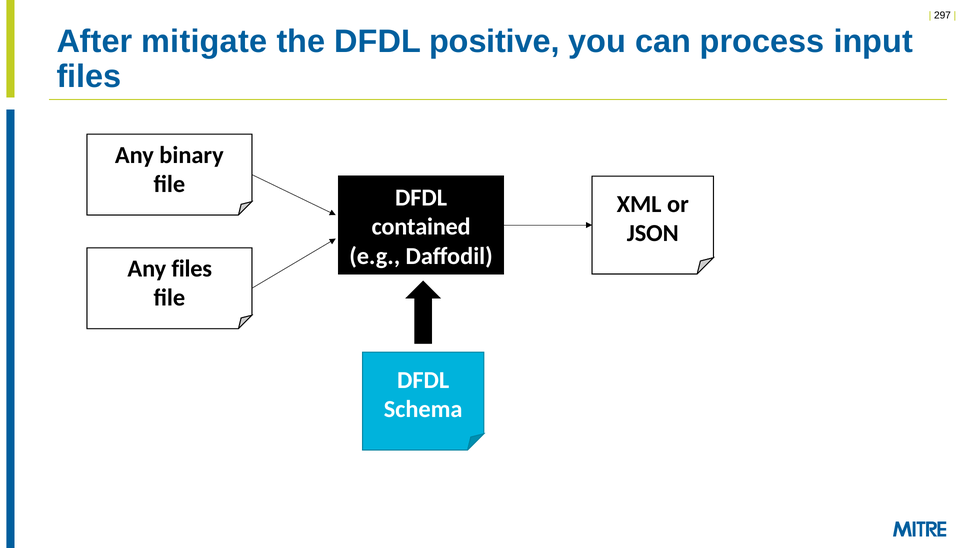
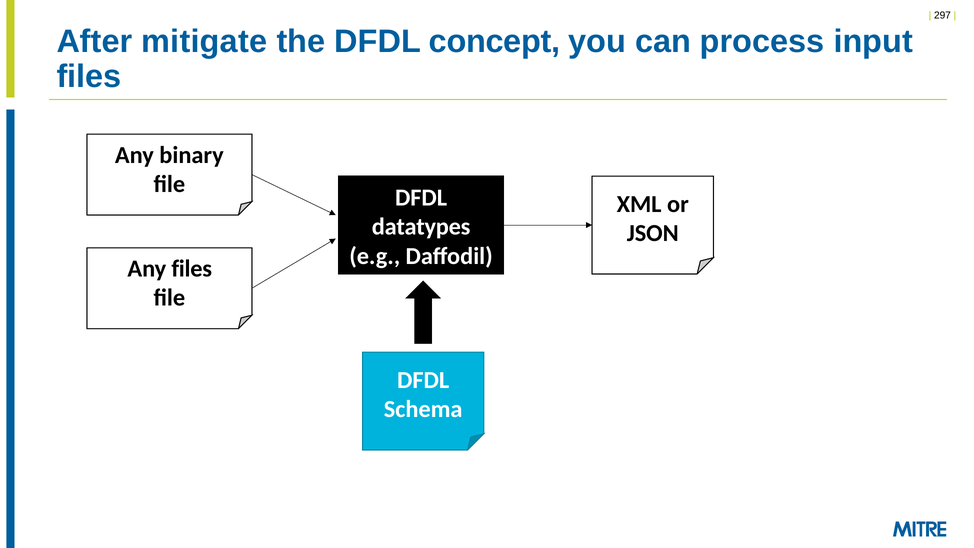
positive: positive -> concept (494, 41)
contained: contained -> datatypes (421, 227)
